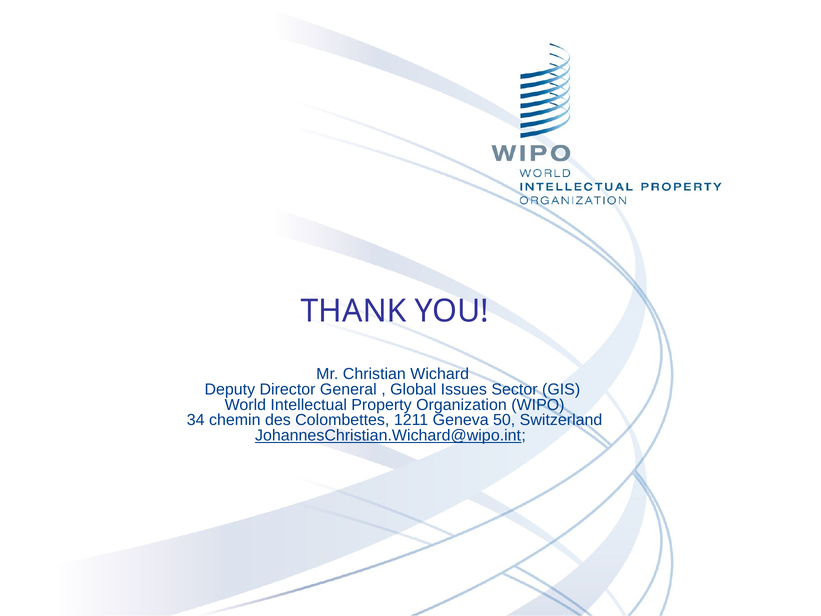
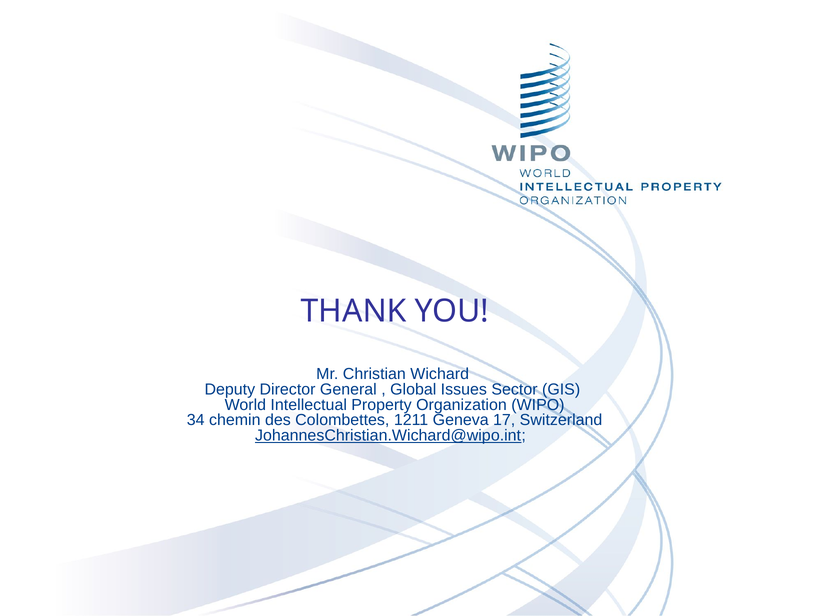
50: 50 -> 17 (504, 420)
